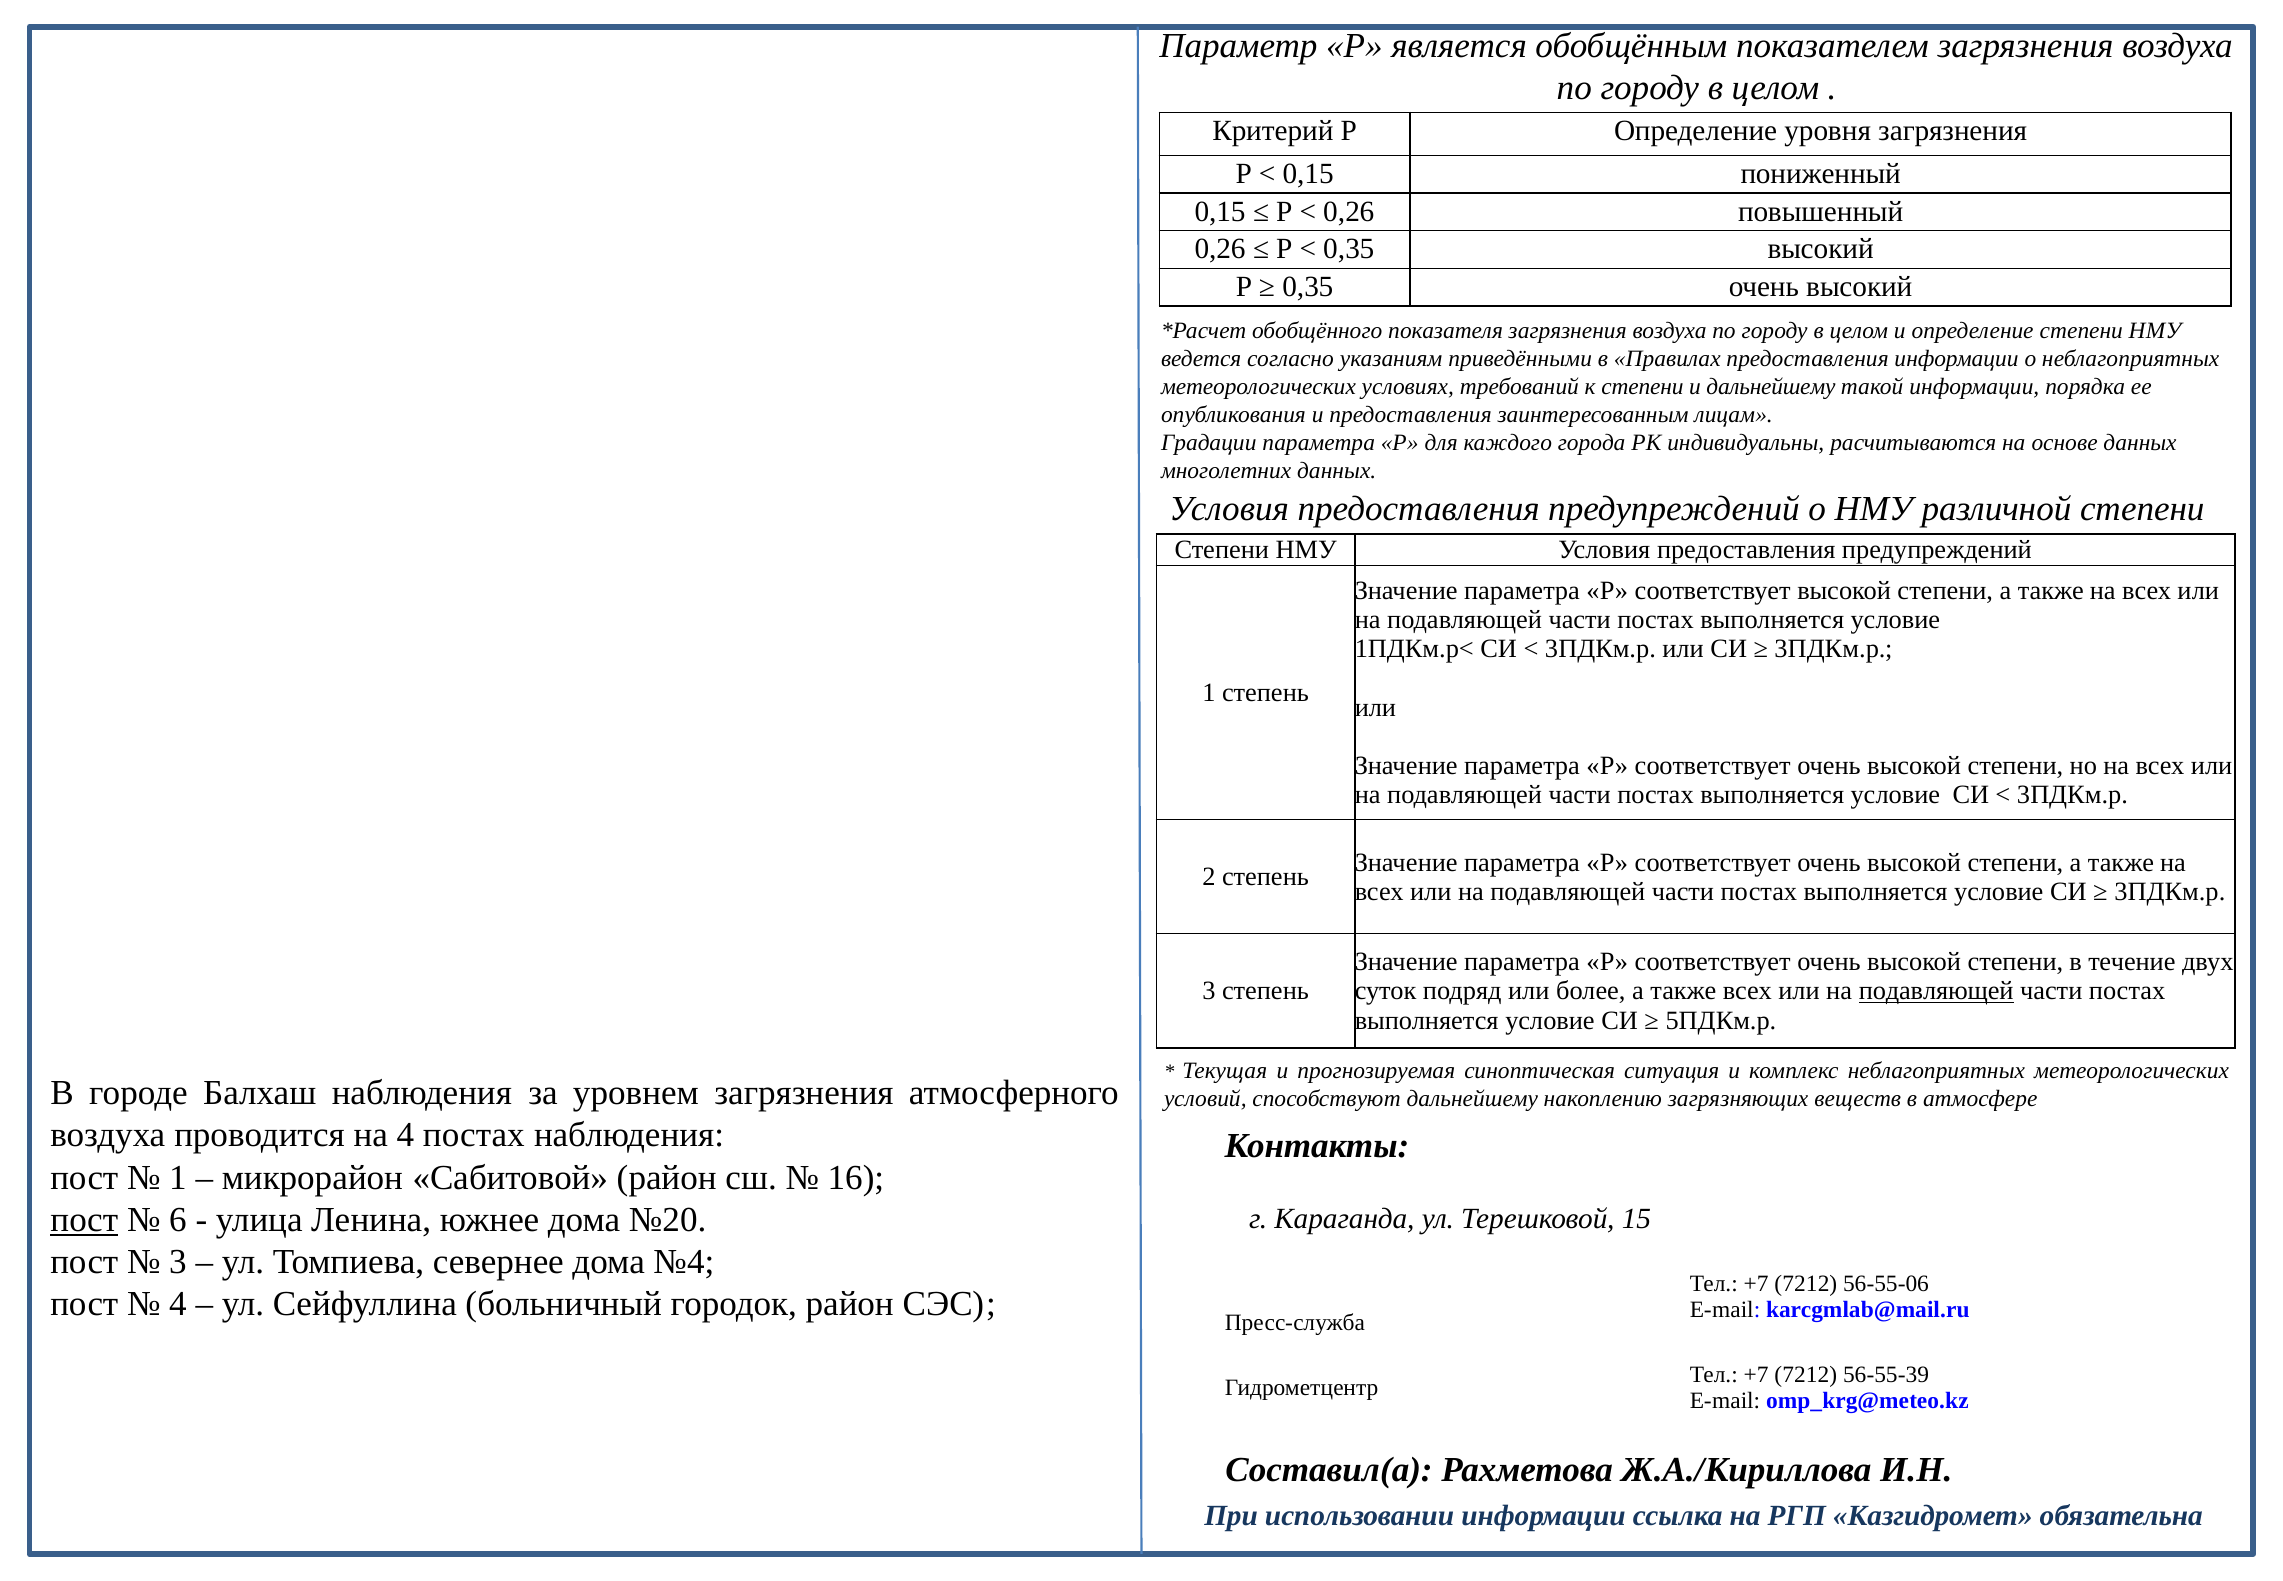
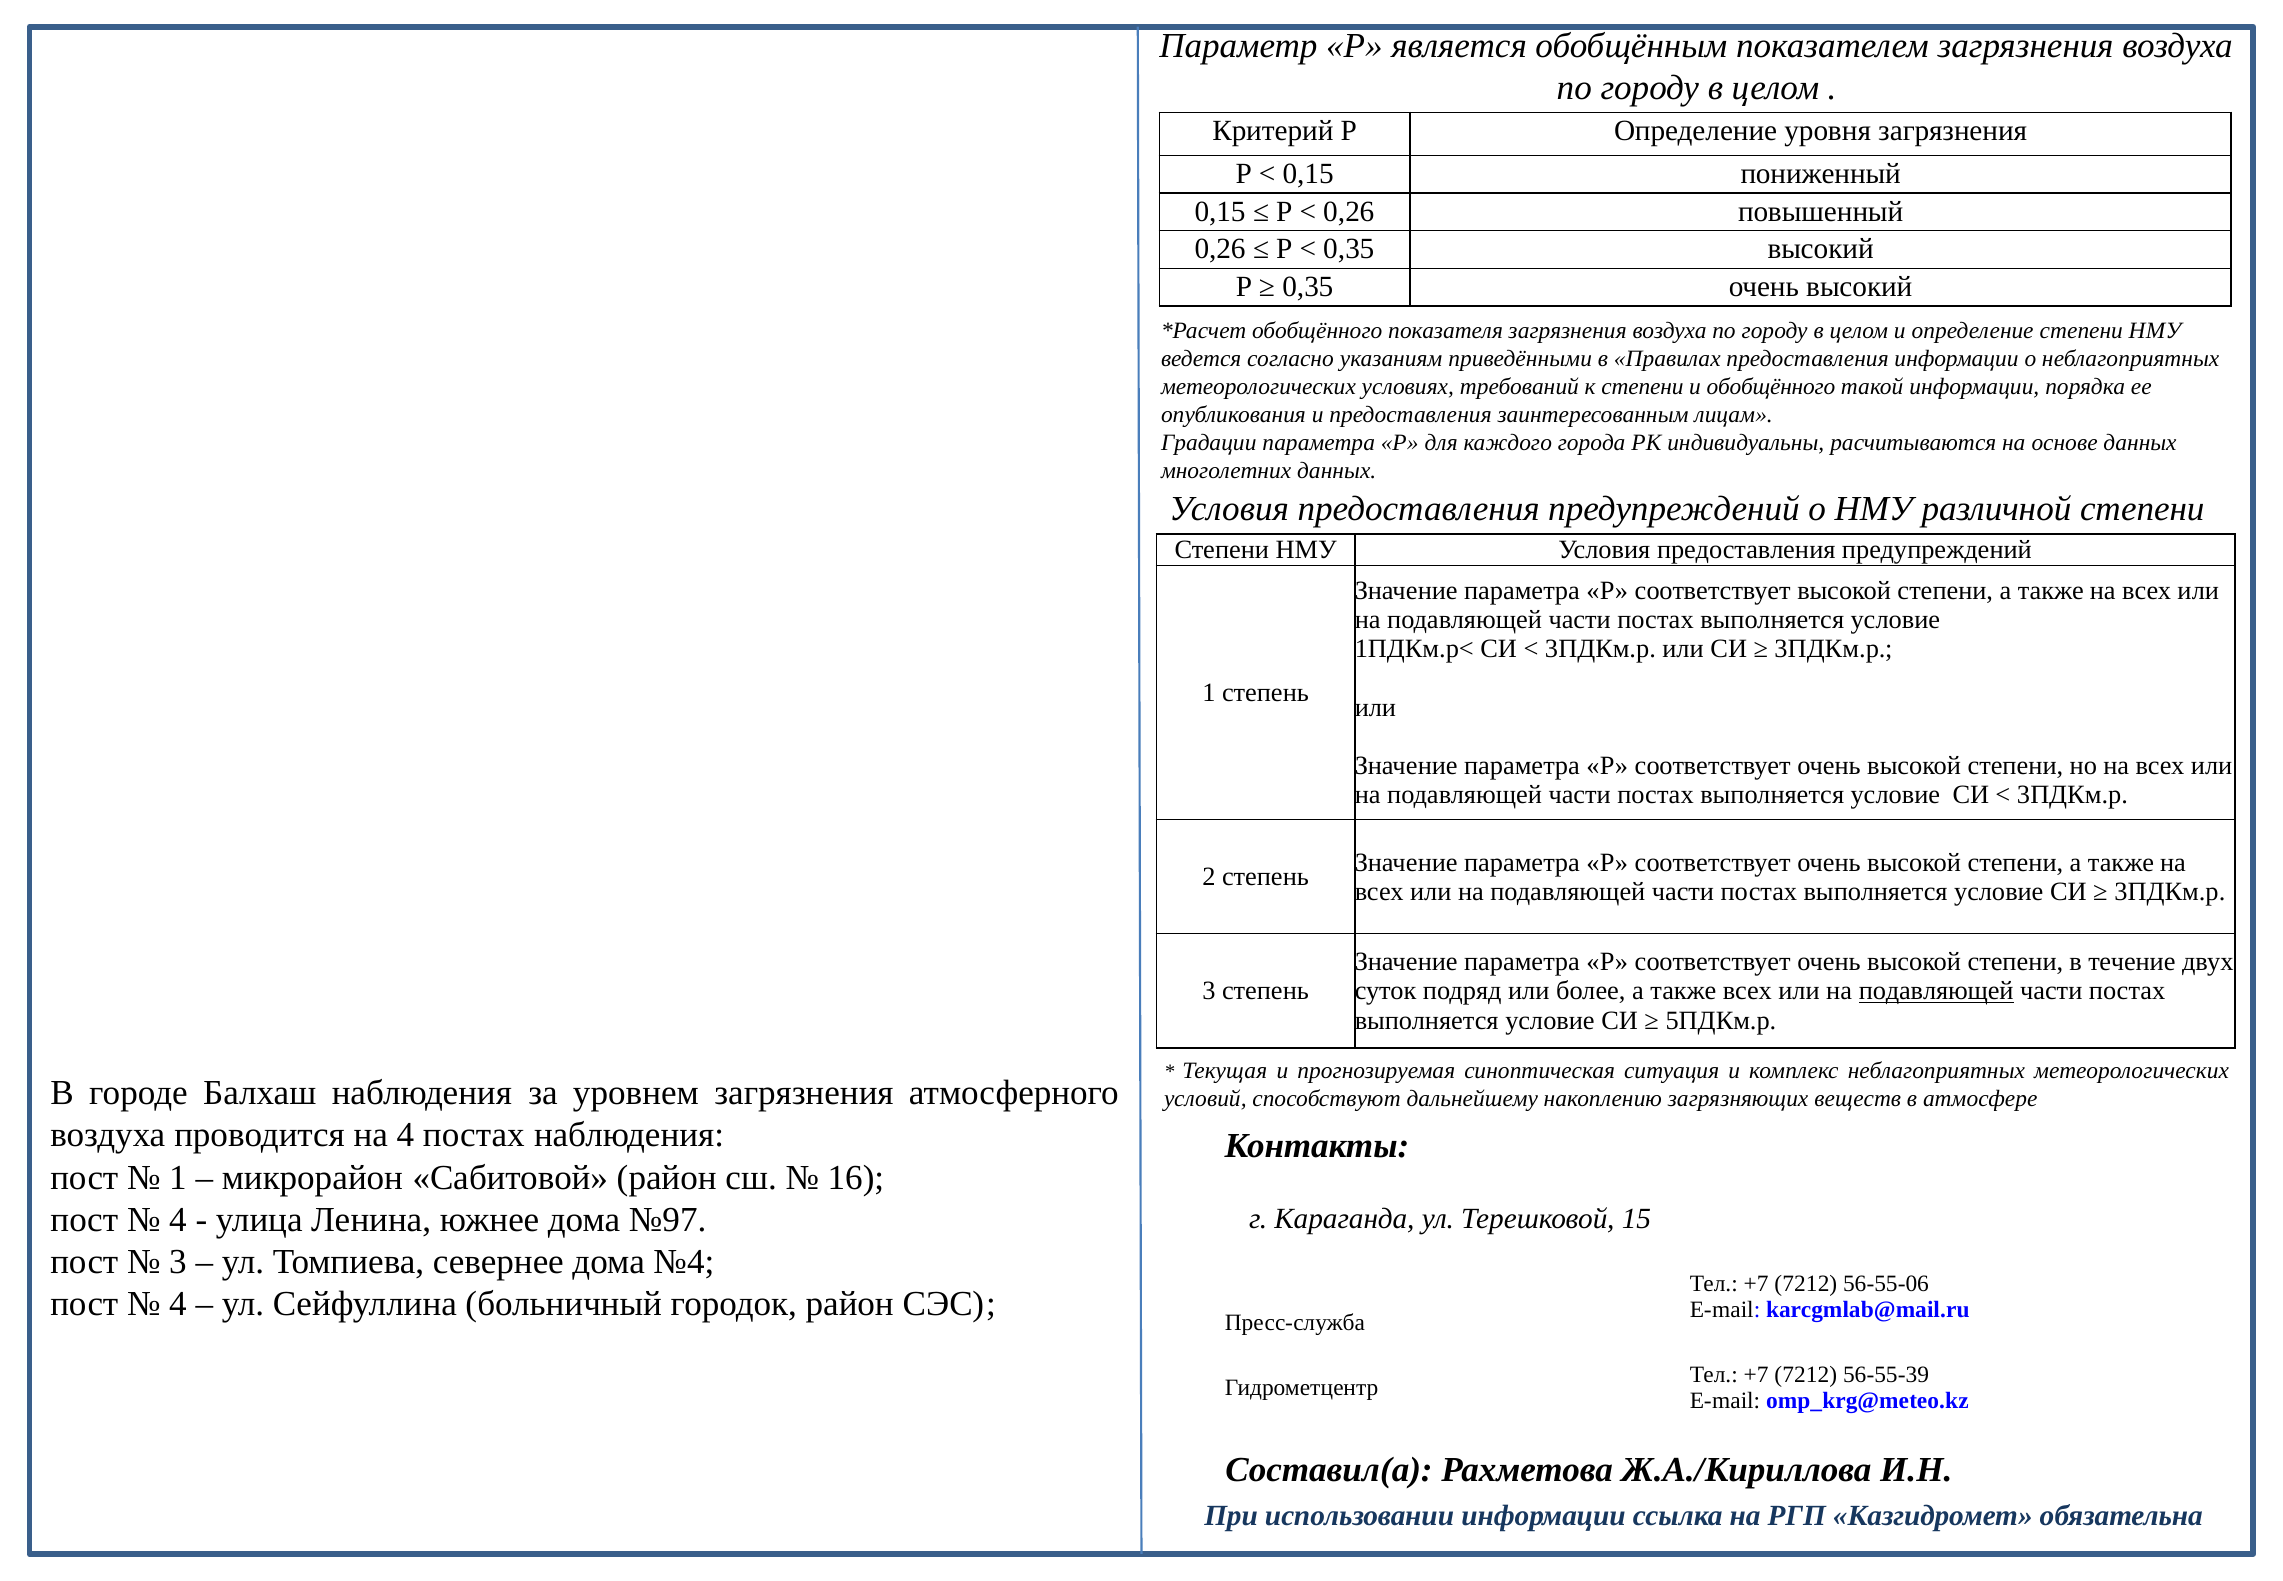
и дальнейшему: дальнейшему -> обобщённого (1771, 387)
пост underline: present -> none (84, 1219)
6: 6 -> 4 (178, 1219)
№20: №20 -> №97 (668, 1219)
